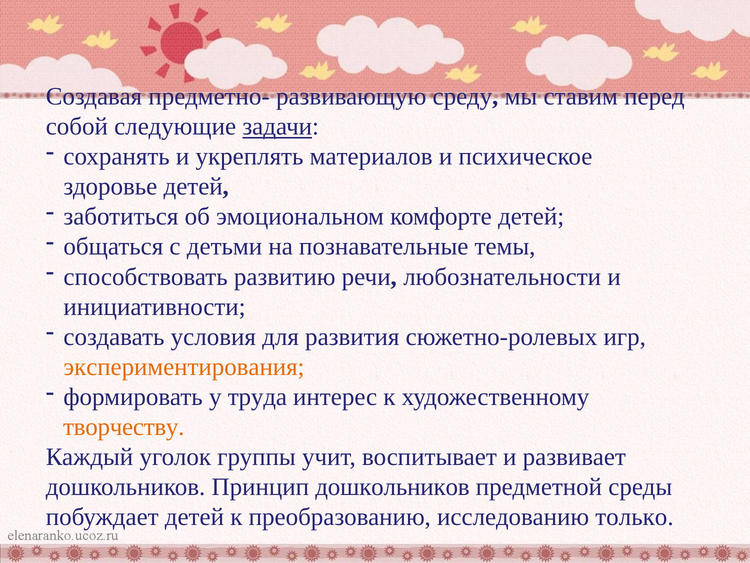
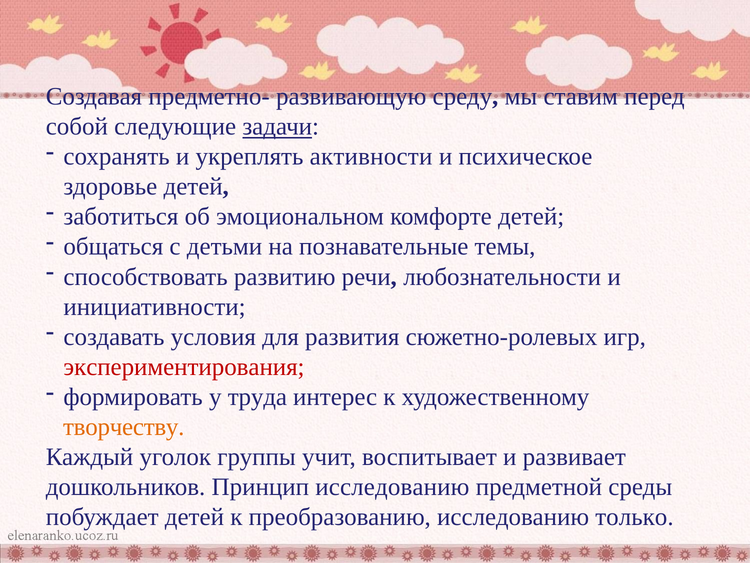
материалов: материалов -> активности (371, 157)
экспериментирования colour: orange -> red (184, 367)
Принцип дошкольников: дошкольников -> исследованию (392, 487)
